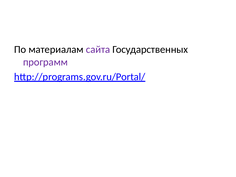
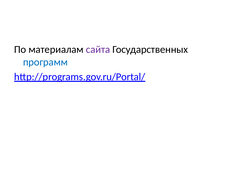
программ colour: purple -> blue (45, 62)
